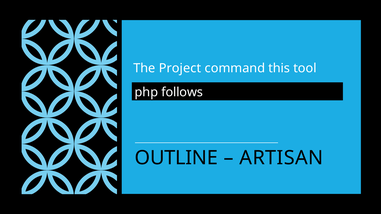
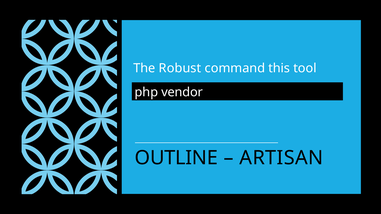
Project: Project -> Robust (180, 68)
follows: follows -> vendor (182, 92)
